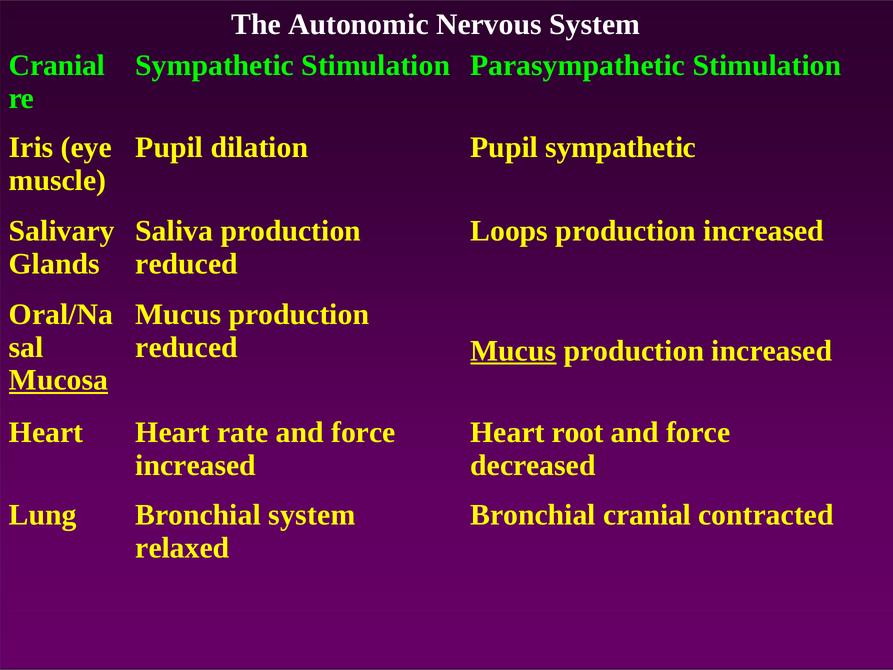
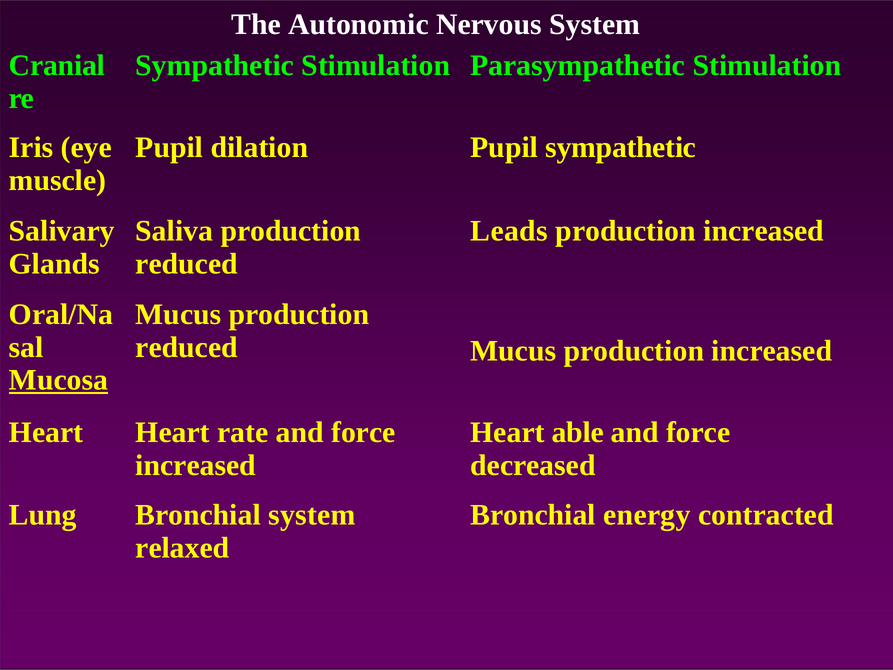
Loops: Loops -> Leads (509, 231)
Mucus underline: present -> none (513, 351)
root: root -> able (578, 432)
Bronchial cranial: cranial -> energy (647, 515)
